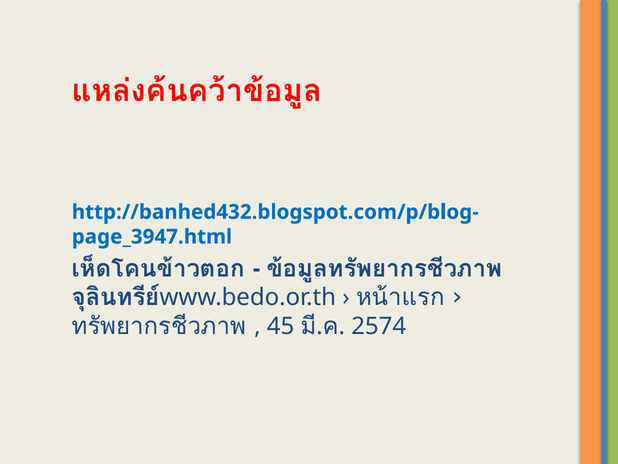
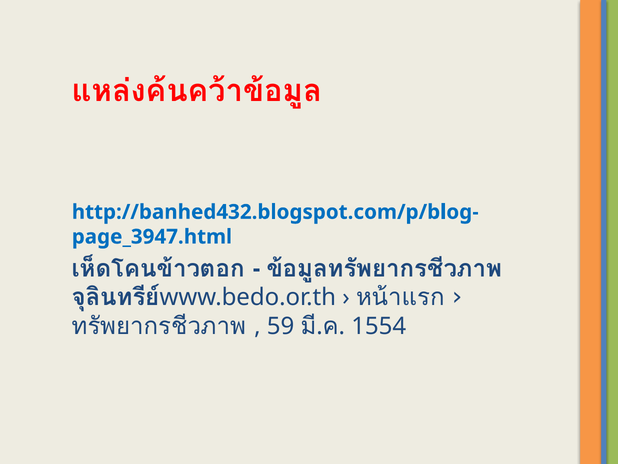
45: 45 -> 59 (281, 326)
2574: 2574 -> 1554 (379, 326)
